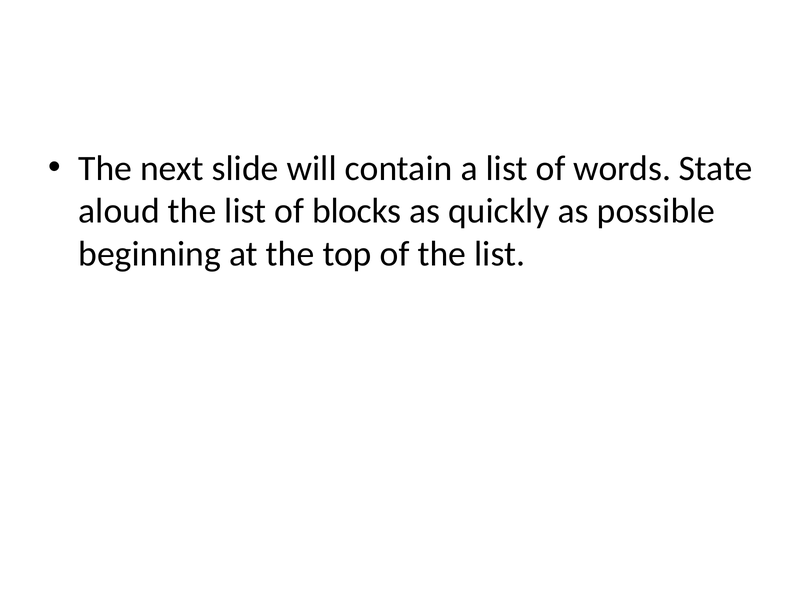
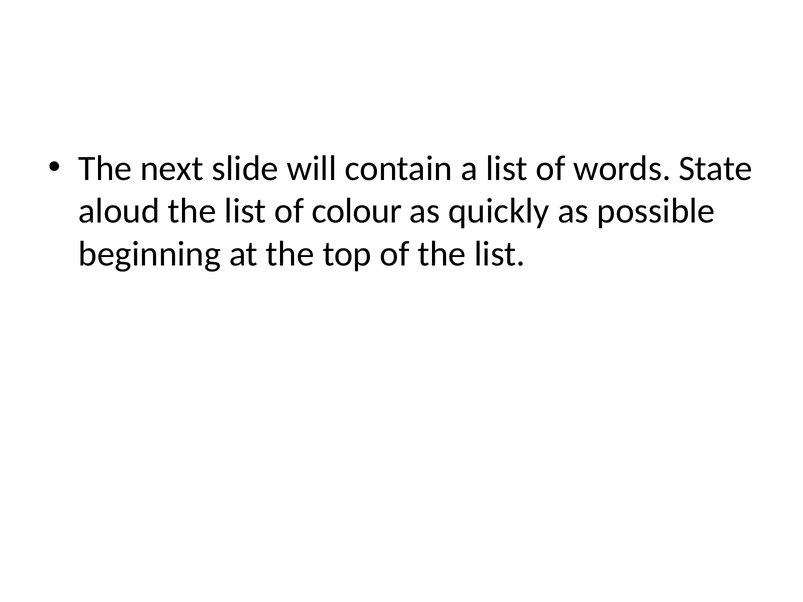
blocks: blocks -> colour (357, 211)
